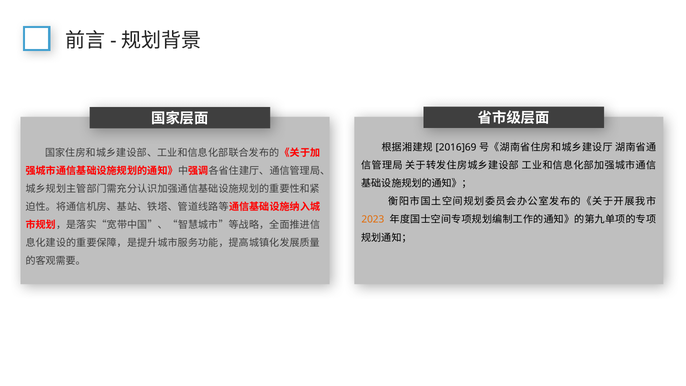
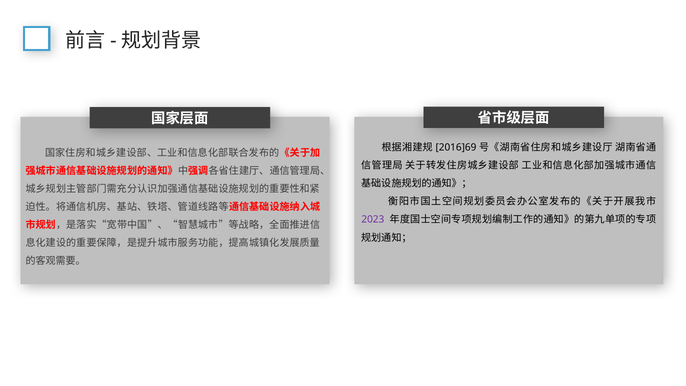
2023 colour: orange -> purple (373, 220)
